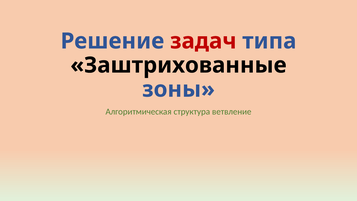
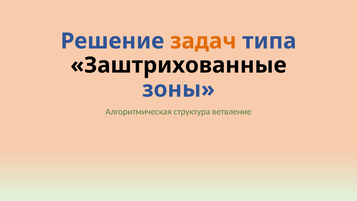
задач colour: red -> orange (203, 41)
